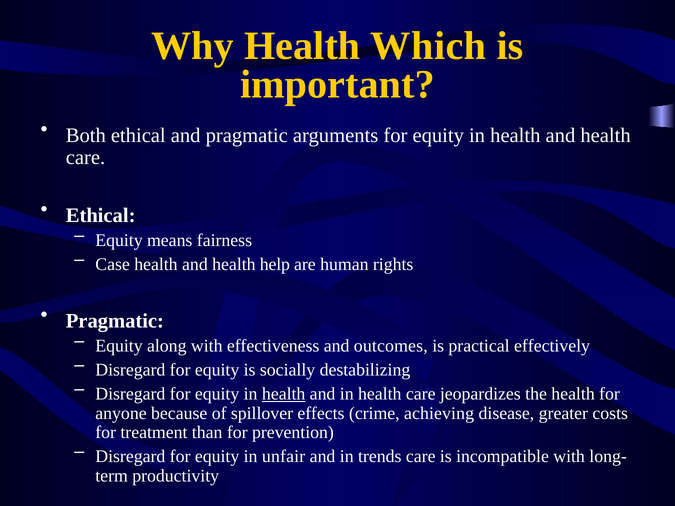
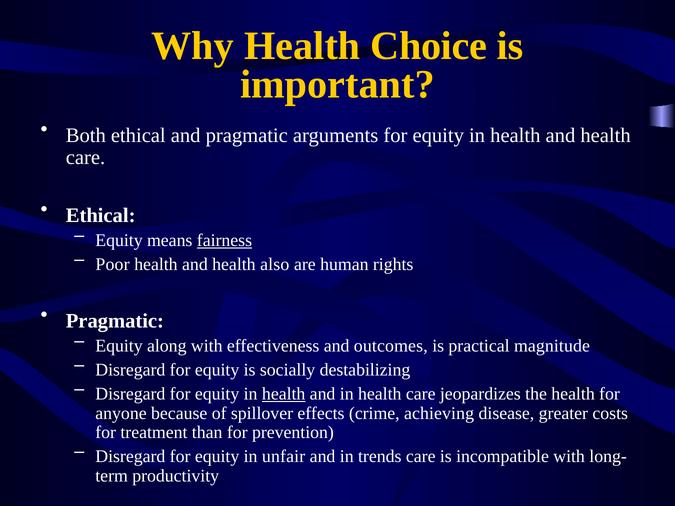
Which: Which -> Choice (429, 46)
fairness underline: none -> present (224, 240)
Case: Case -> Poor (113, 264)
help: help -> also (275, 264)
effectively: effectively -> magnitude (552, 346)
